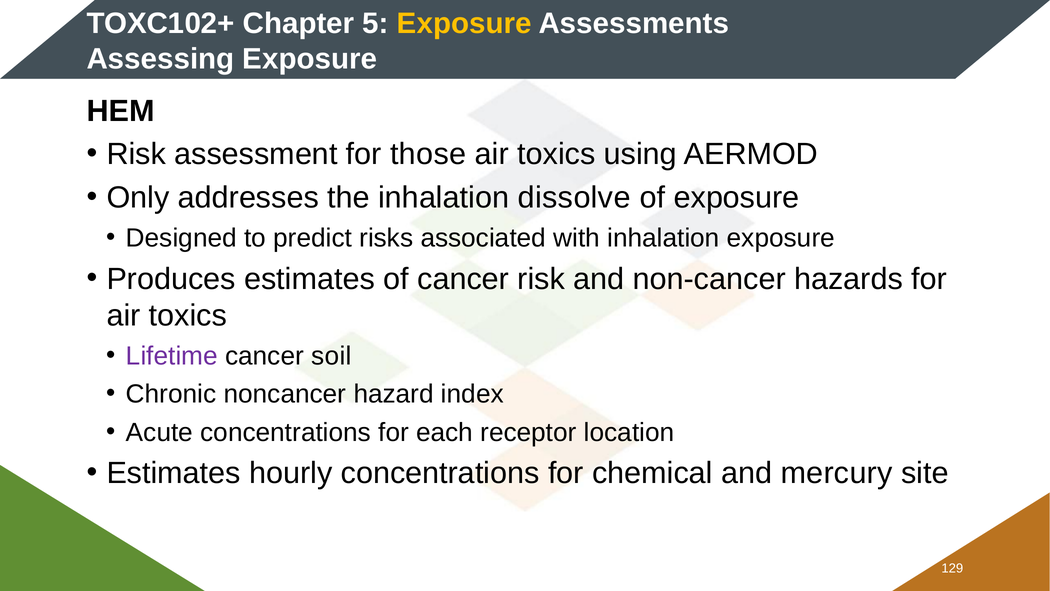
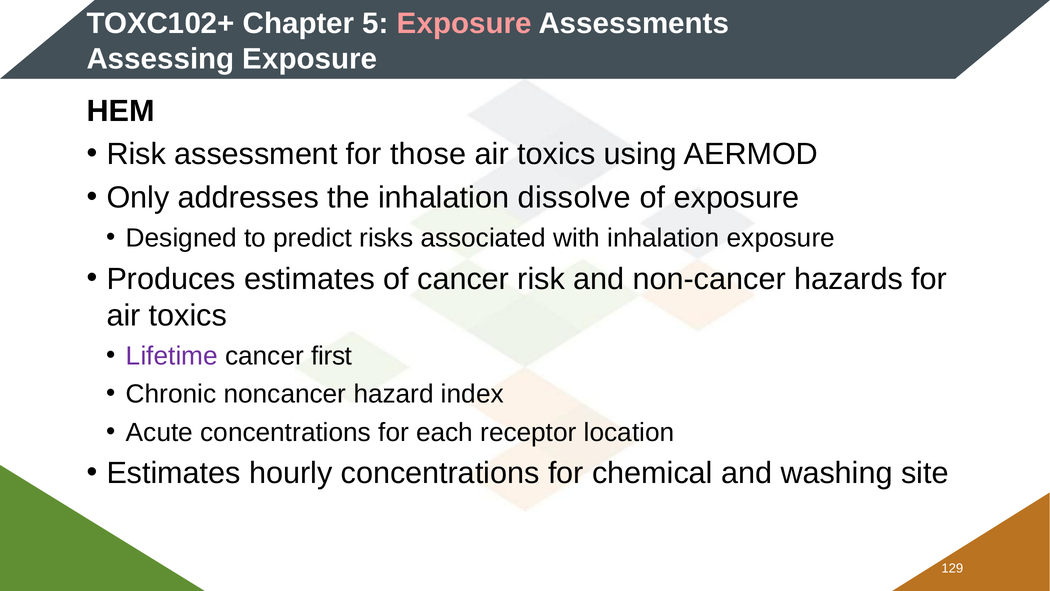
Exposure colour: yellow -> pink (464, 24)
soil: soil -> first (332, 356)
mercury: mercury -> washing (837, 473)
